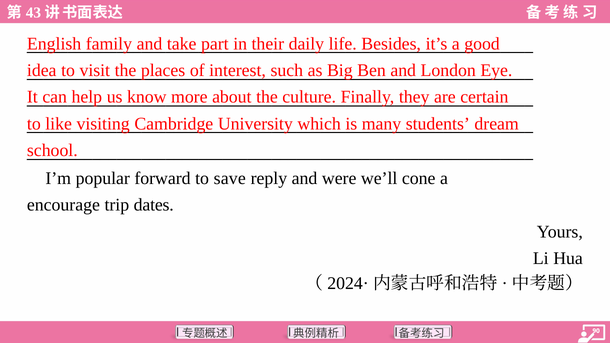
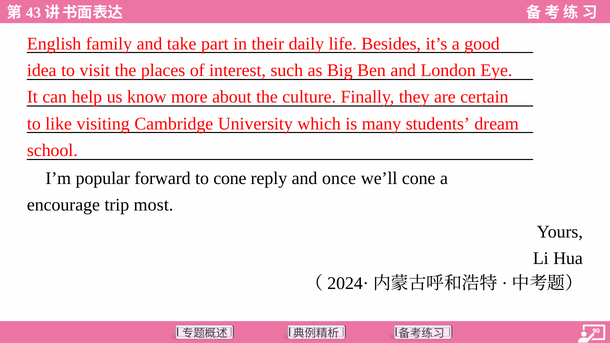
to save: save -> cone (230, 178)
were: were -> once (339, 178)
dates: dates -> most (154, 205)
